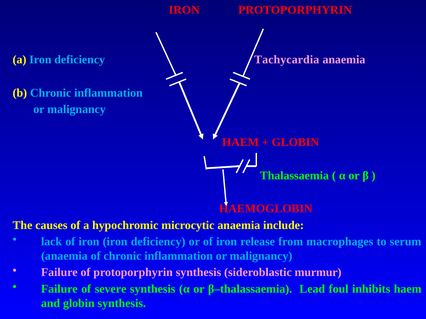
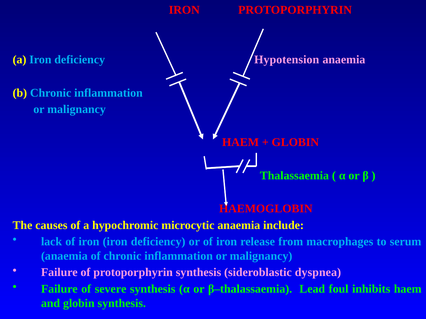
Tachycardia: Tachycardia -> Hypotension (287, 60)
murmur: murmur -> dyspnea (318, 273)
